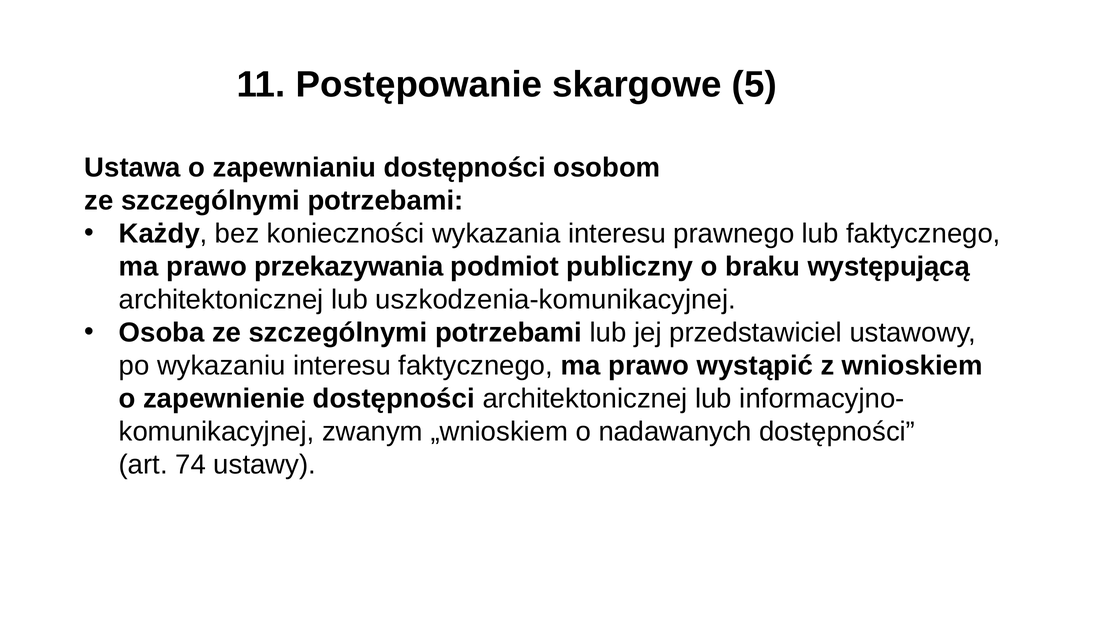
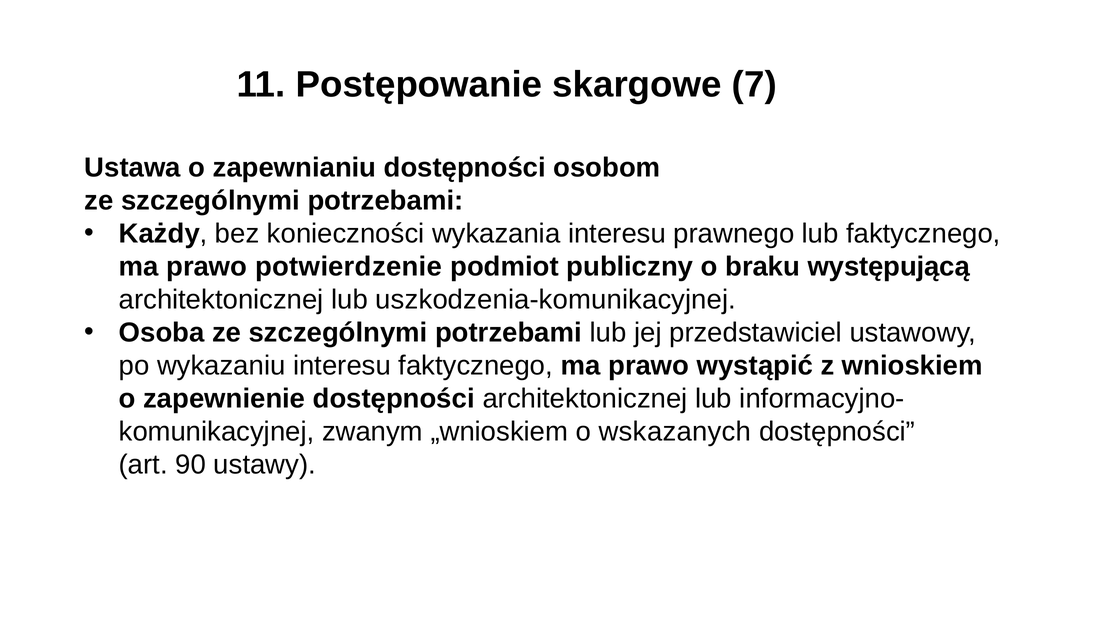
5: 5 -> 7 (754, 85)
przekazywania: przekazywania -> potwierdzenie (349, 267)
nadawanych: nadawanych -> wskazanych (675, 432)
74: 74 -> 90 (191, 465)
